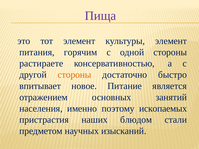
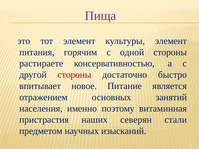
стороны colour: orange -> red (74, 75)
ископаемых: ископаемых -> витаминная (163, 109)
блюдом: блюдом -> северян (136, 120)
